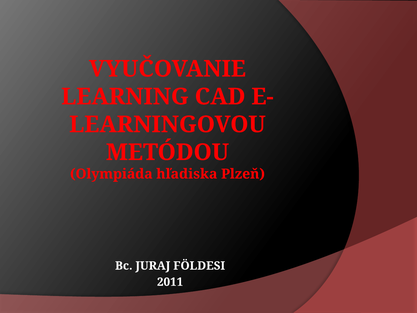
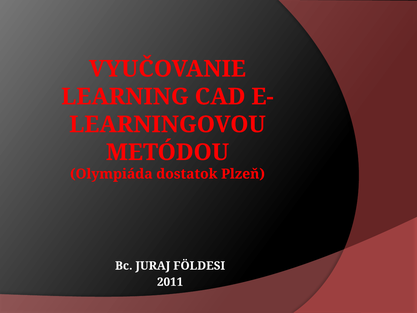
hľadiska: hľadiska -> dostatok (187, 174)
